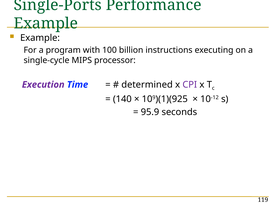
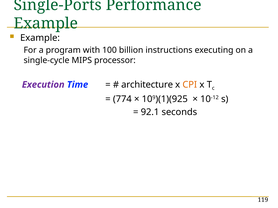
determined: determined -> architecture (147, 85)
CPI colour: purple -> orange (190, 85)
140: 140 -> 774 (122, 99)
95.9: 95.9 -> 92.1 (150, 112)
